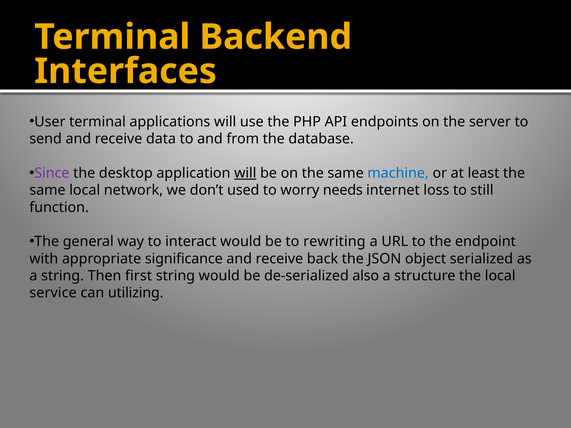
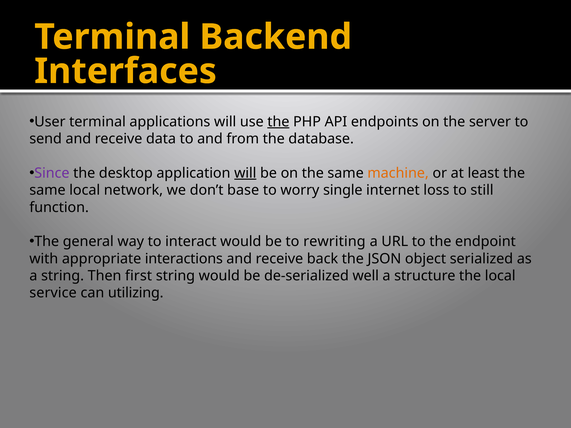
the underline: none -> present (278, 122)
machine colour: blue -> orange (398, 173)
used: used -> base (243, 190)
needs: needs -> single (343, 190)
significance: significance -> interactions (184, 259)
also: also -> well (366, 276)
